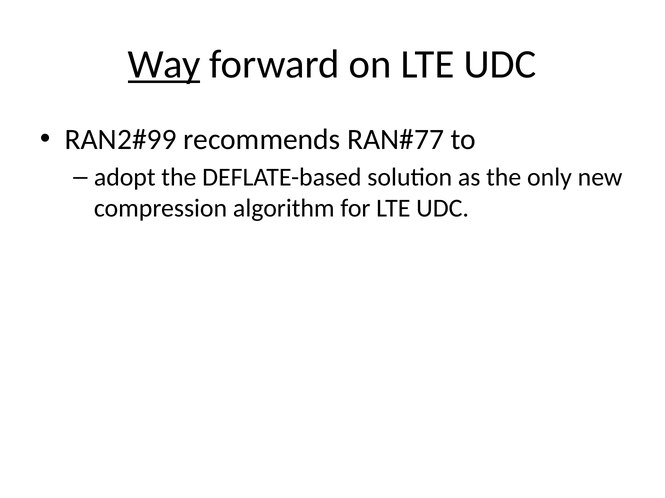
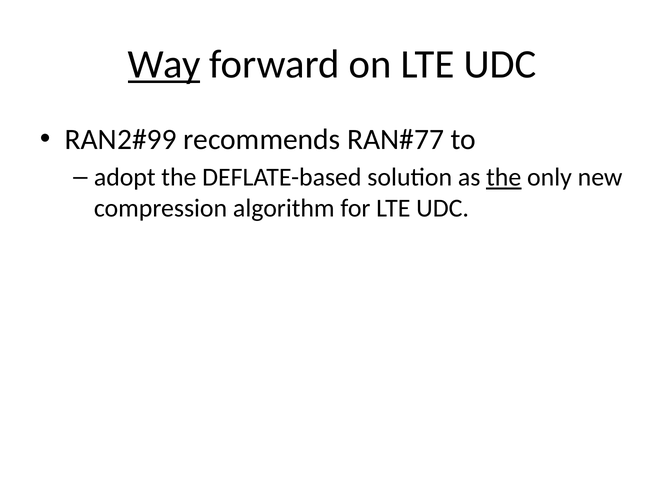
the underline: none -> present (504, 178)
